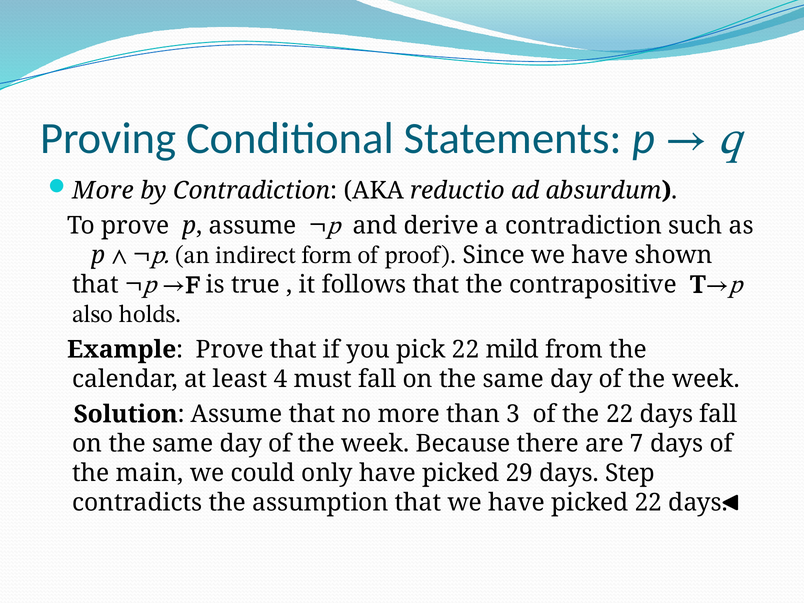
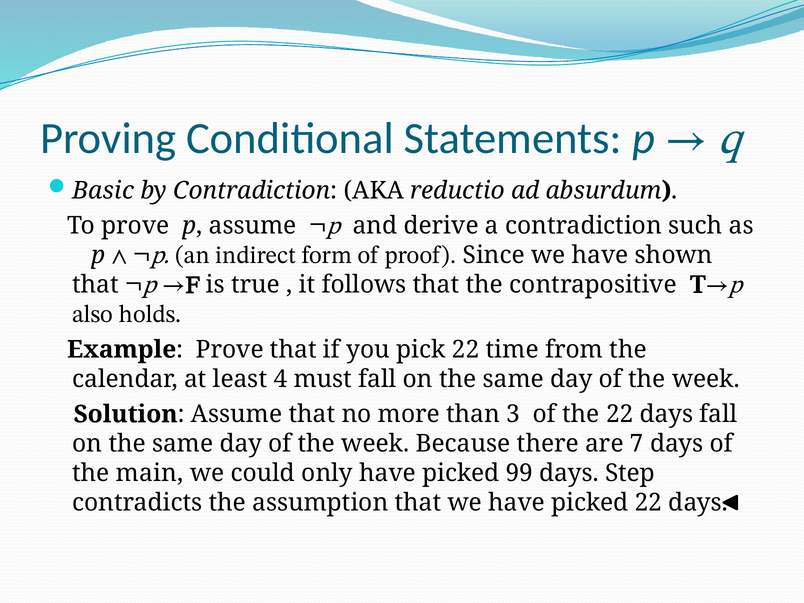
More: More -> Basic (103, 191)
mild: mild -> time (512, 350)
29: 29 -> 99 (519, 473)
